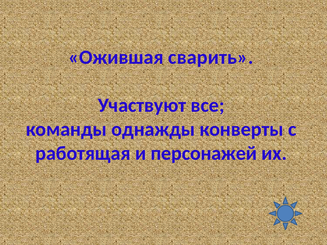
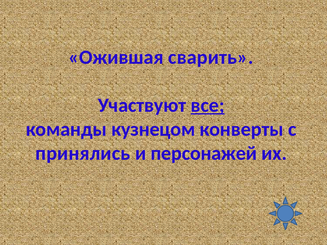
все underline: none -> present (208, 105)
однажды: однажды -> кузнецом (153, 129)
работящая: работящая -> принялись (83, 153)
